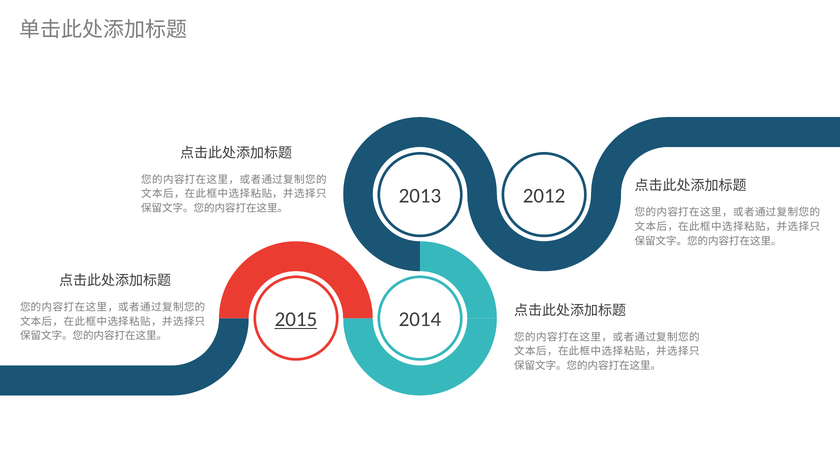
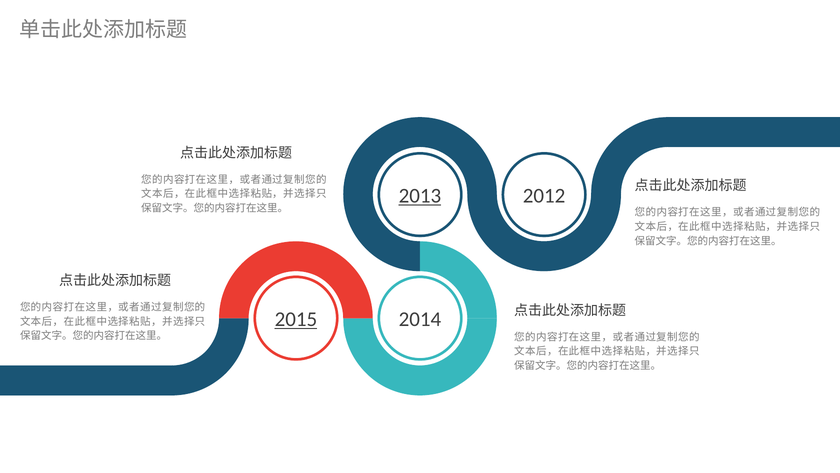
2013 underline: none -> present (420, 196)
